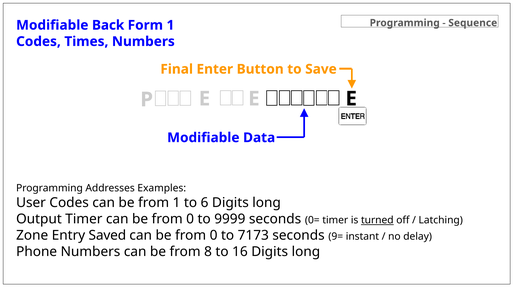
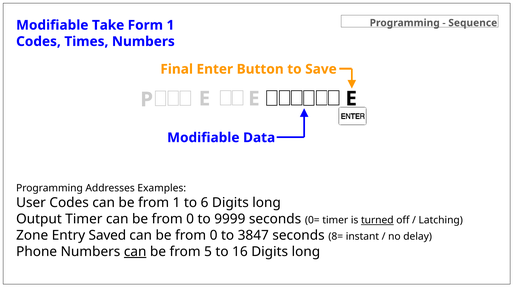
Back: Back -> Take (108, 25)
7173: 7173 -> 3847 (253, 236)
9=: 9= -> 8= (336, 237)
can underline: none -> present (135, 252)
8: 8 -> 5 (208, 252)
